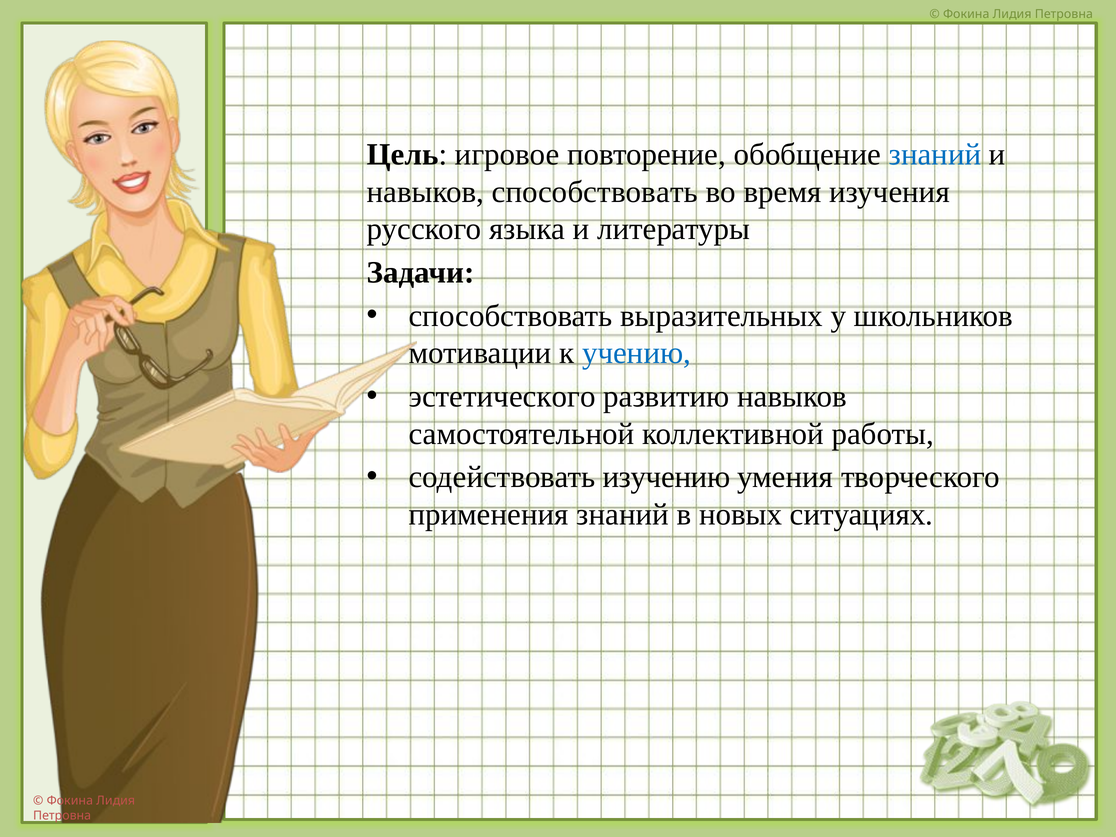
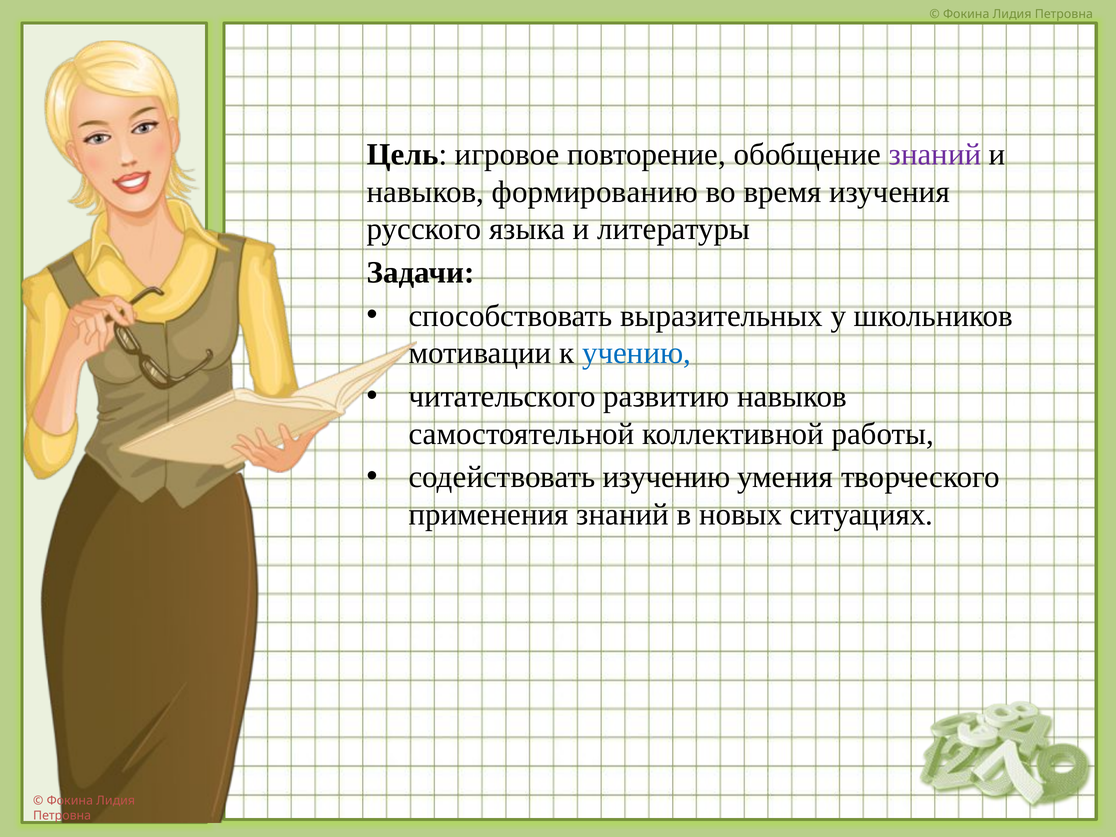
знаний colour: blue -> purple (935, 155)
навыков способствовать: способствовать -> формированию (595, 192)
эстетического: эстетического -> читательского (502, 397)
